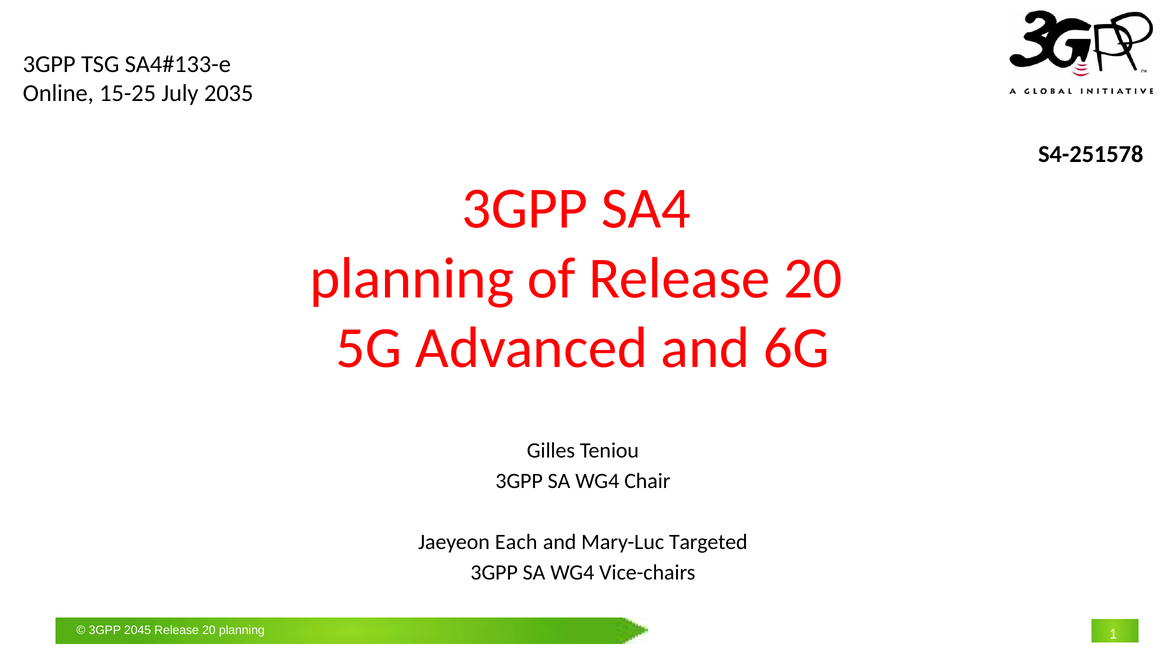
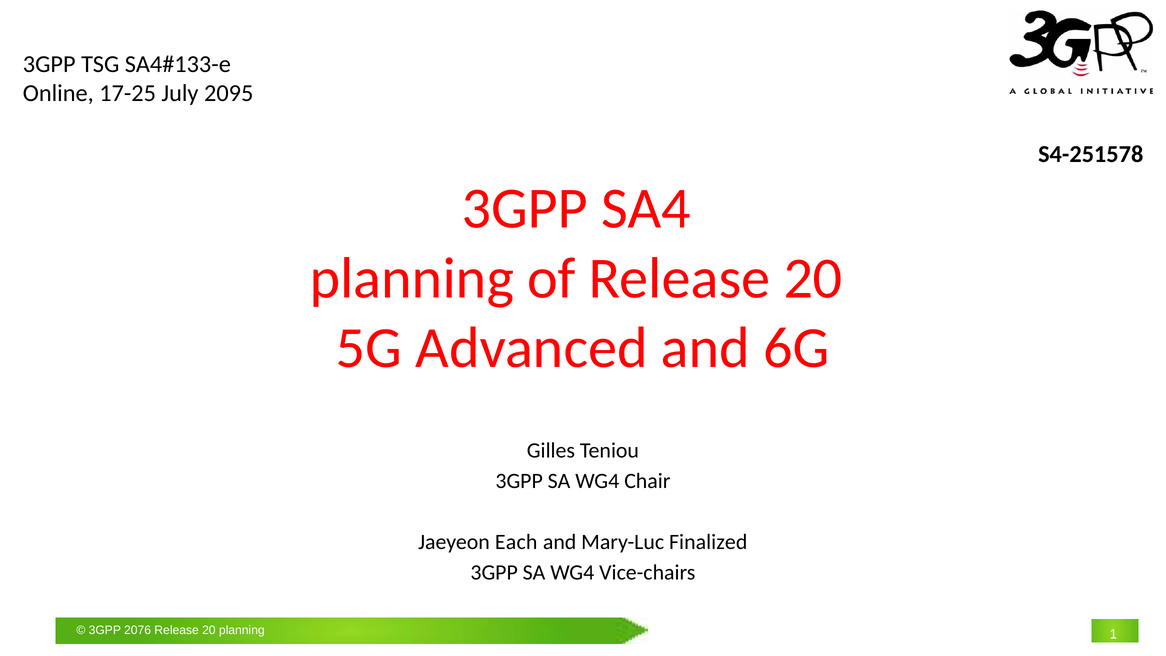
15-25: 15-25 -> 17-25 (128, 93)
2035: 2035 -> 2095 (229, 93)
Targeted: Targeted -> Finalized (708, 542)
2045: 2045 -> 2076 (138, 630)
